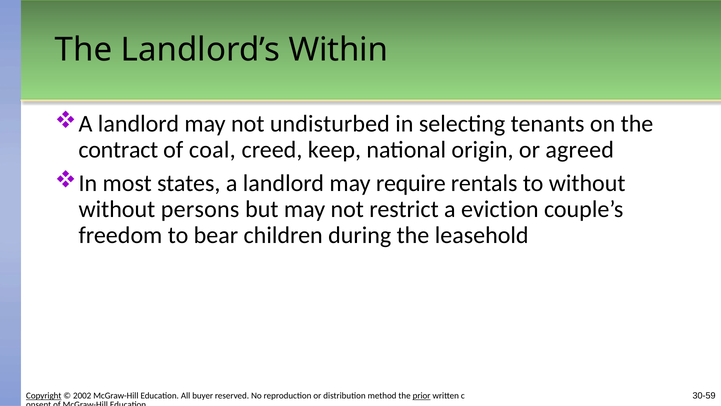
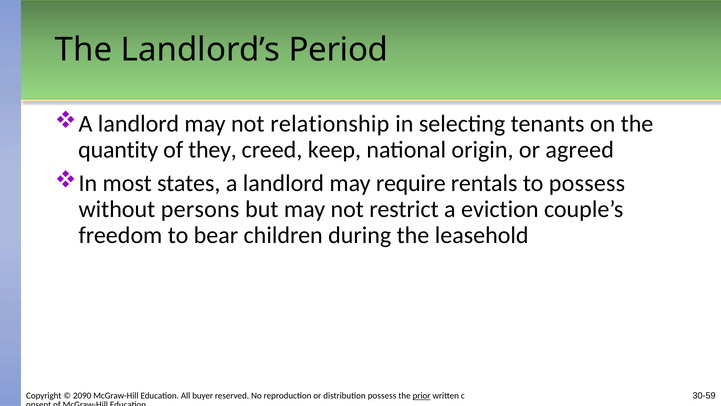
Within: Within -> Period (338, 50)
undisturbed: undisturbed -> relationship (330, 124)
contract: contract -> quantity (118, 149)
coal: coal -> they (213, 149)
to without: without -> possess (587, 183)
Copyright underline: present -> none (44, 395)
2002: 2002 -> 2090 (82, 395)
distribution method: method -> possess (382, 395)
